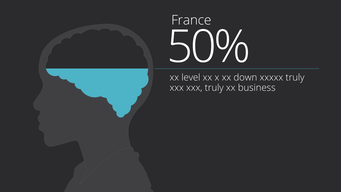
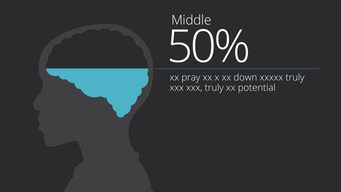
France: France -> Middle (191, 20)
level: level -> pray (191, 78)
business: business -> potential (257, 88)
